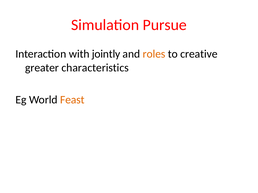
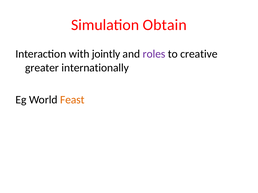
Pursue: Pursue -> Obtain (165, 25)
roles colour: orange -> purple (154, 54)
characteristics: characteristics -> internationally (95, 68)
